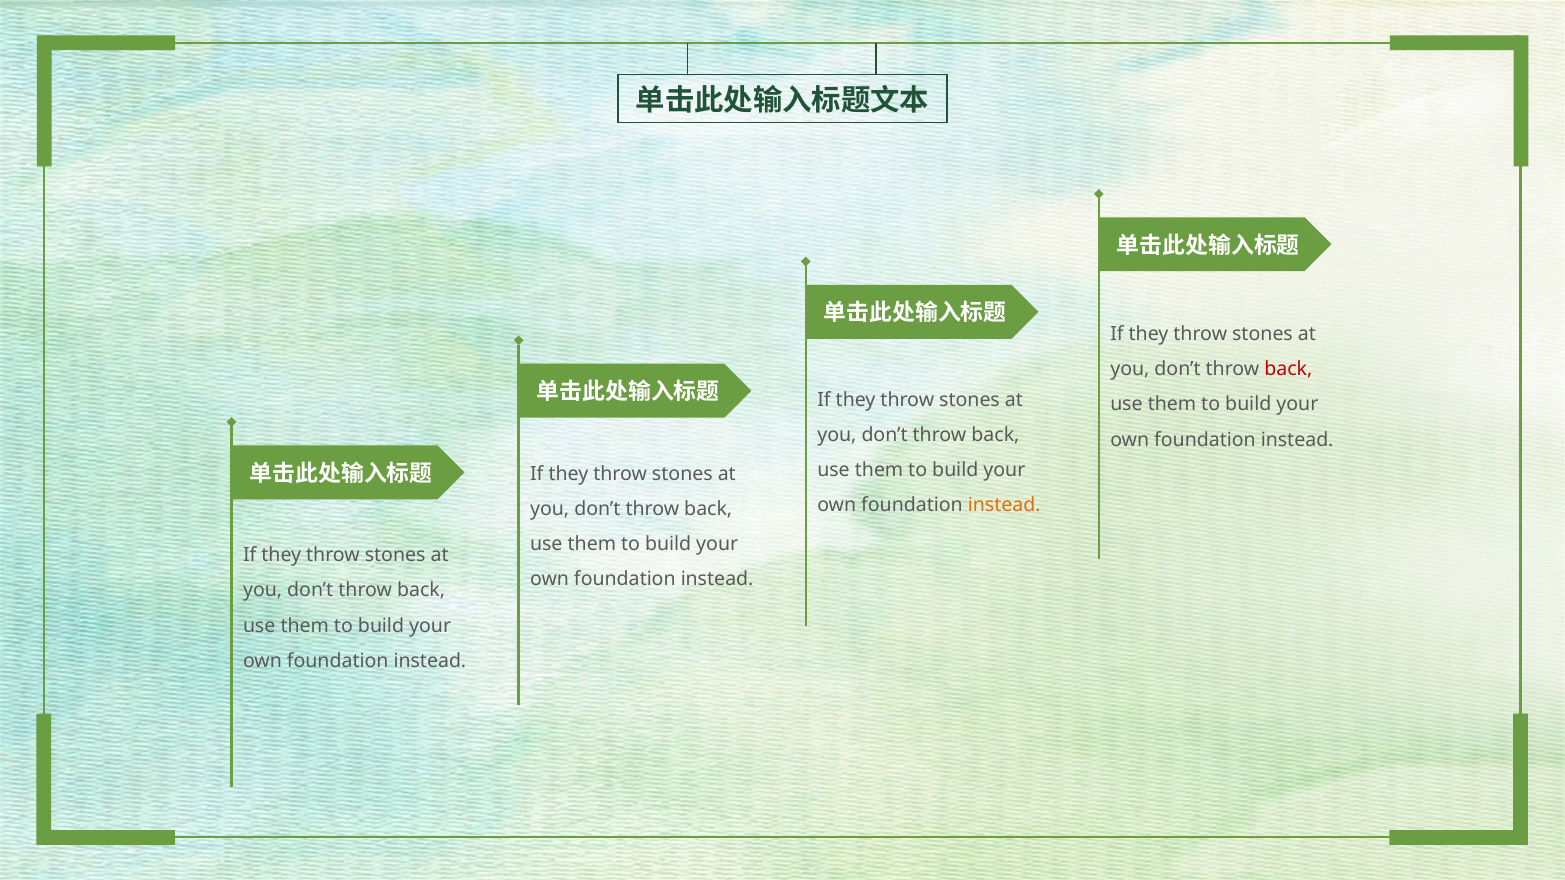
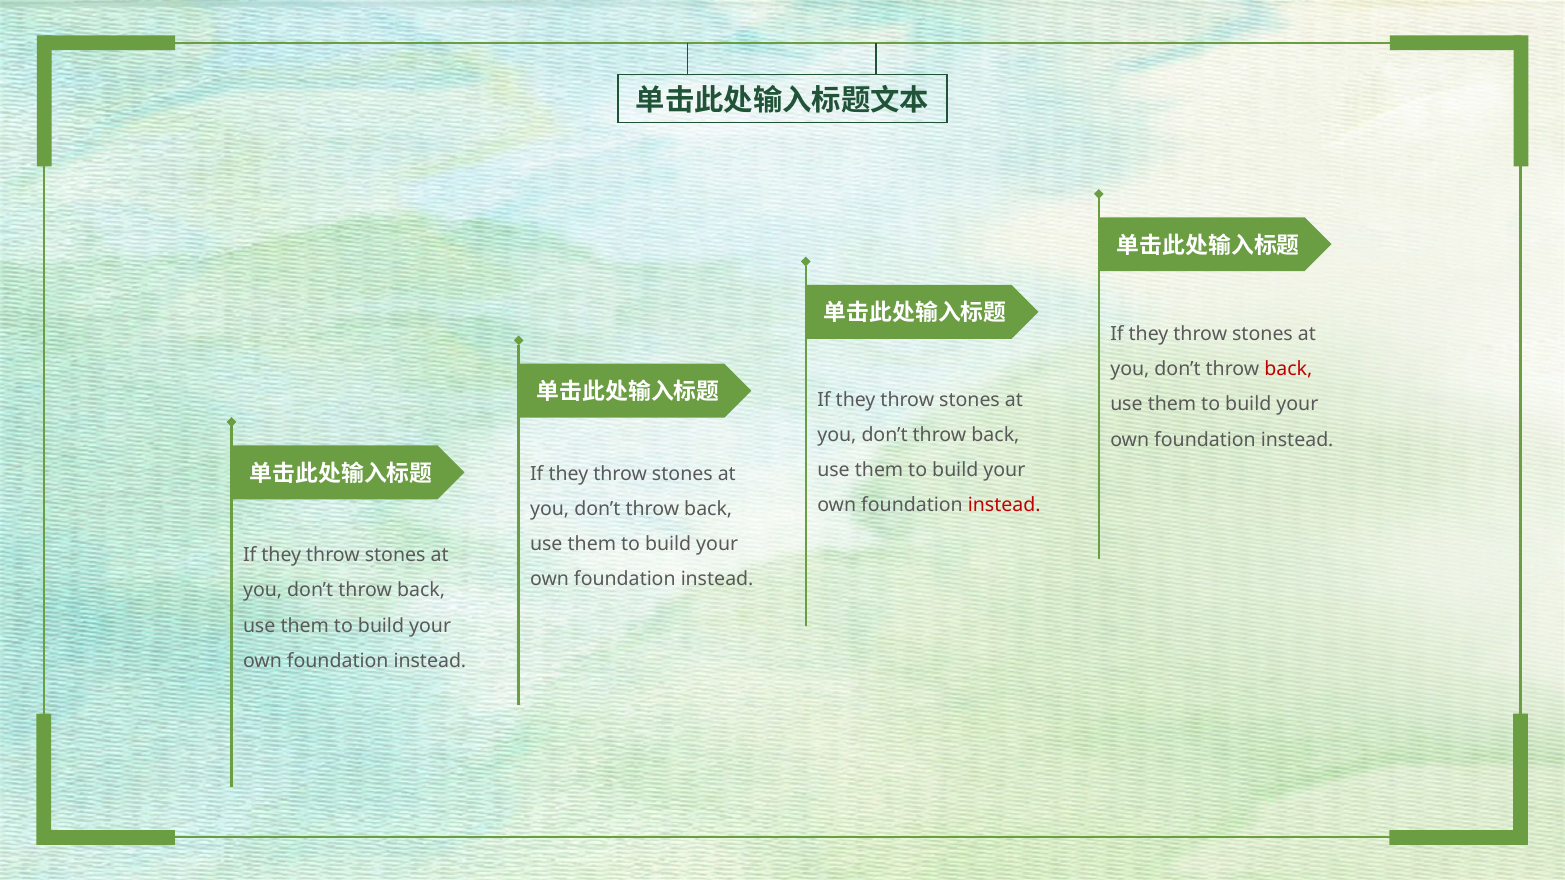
instead colour: orange -> red (1004, 505)
